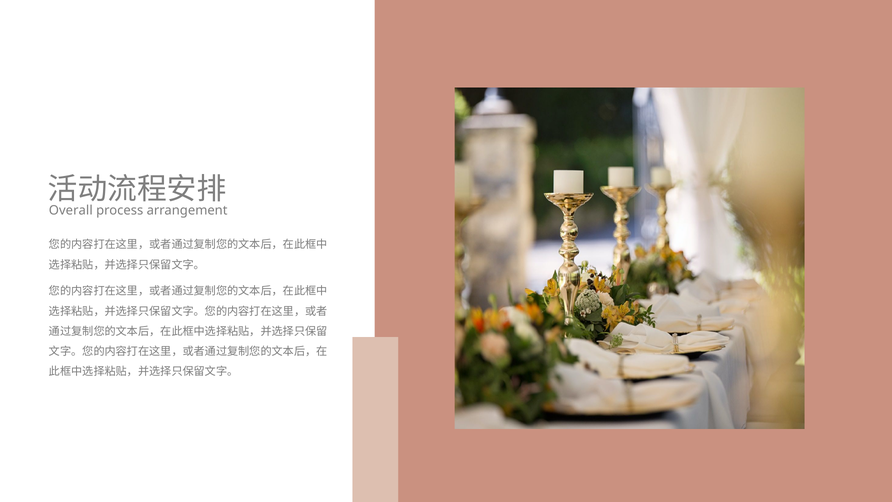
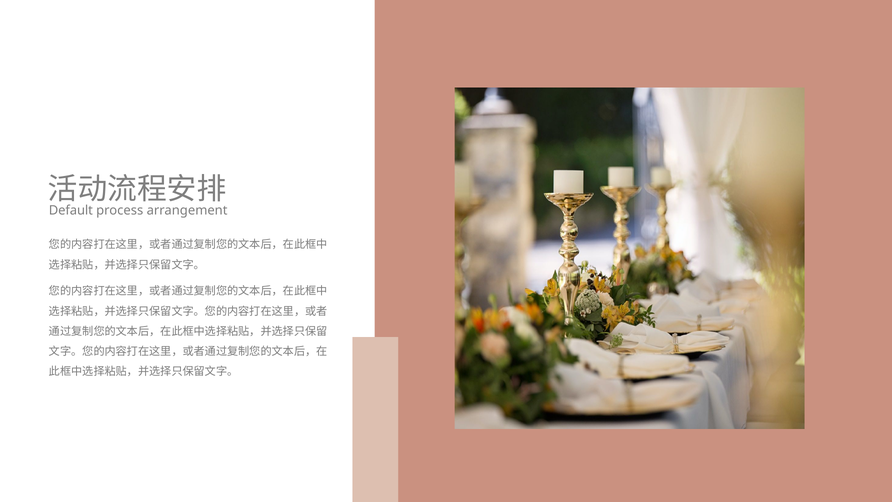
Overall: Overall -> Default (71, 210)
